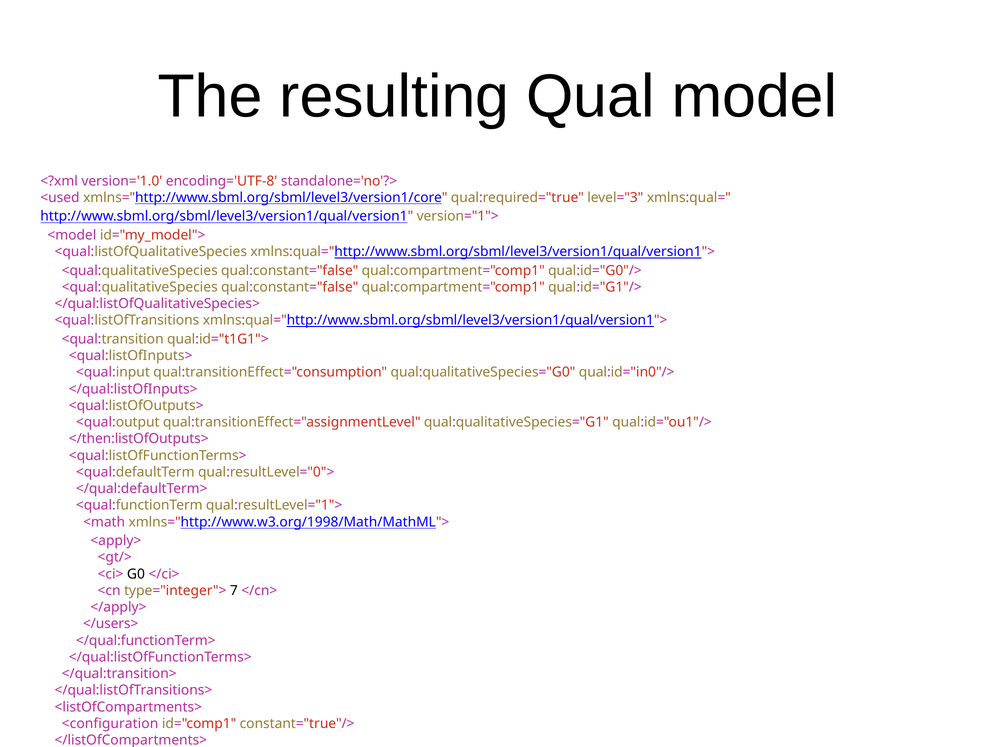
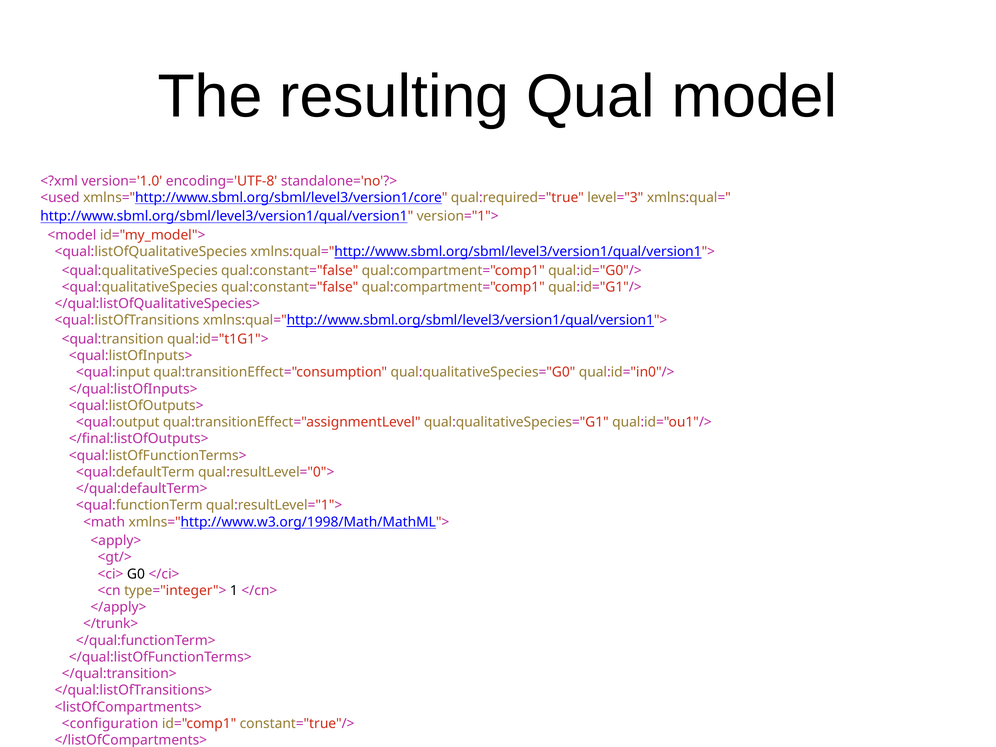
</then:listOfOutputs>: </then:listOfOutputs> -> </final:listOfOutputs> (139, 439)
7: 7 -> 1 (234, 591)
</users>: </users> -> </trunk> (111, 624)
